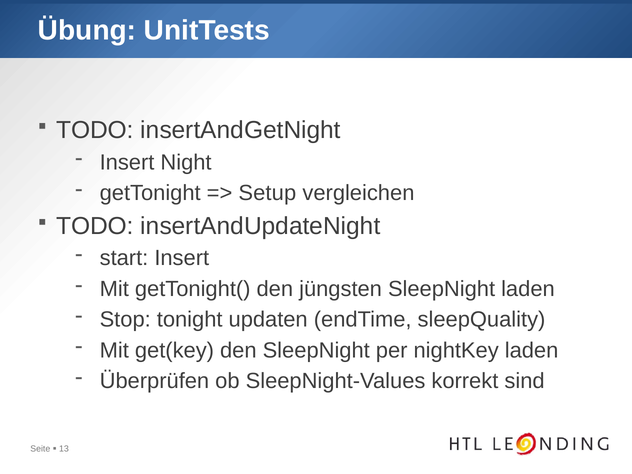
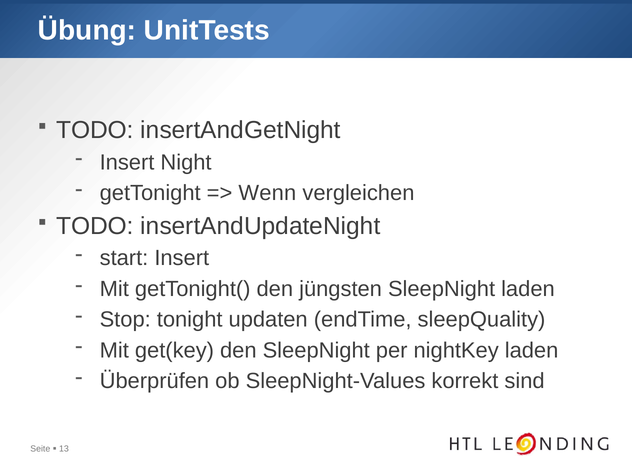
Setup: Setup -> Wenn (267, 193)
